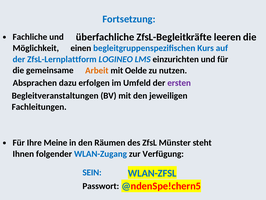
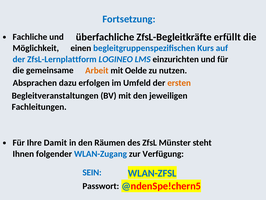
leeren: leeren -> erfüllt (227, 37)
ersten colour: purple -> orange (179, 83)
Meine: Meine -> Damit (55, 142)
